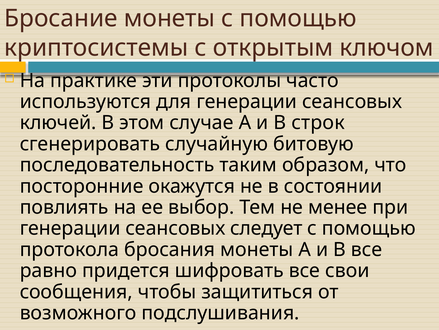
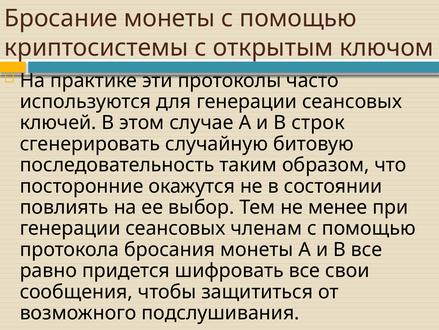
следует: следует -> членам (266, 228)
